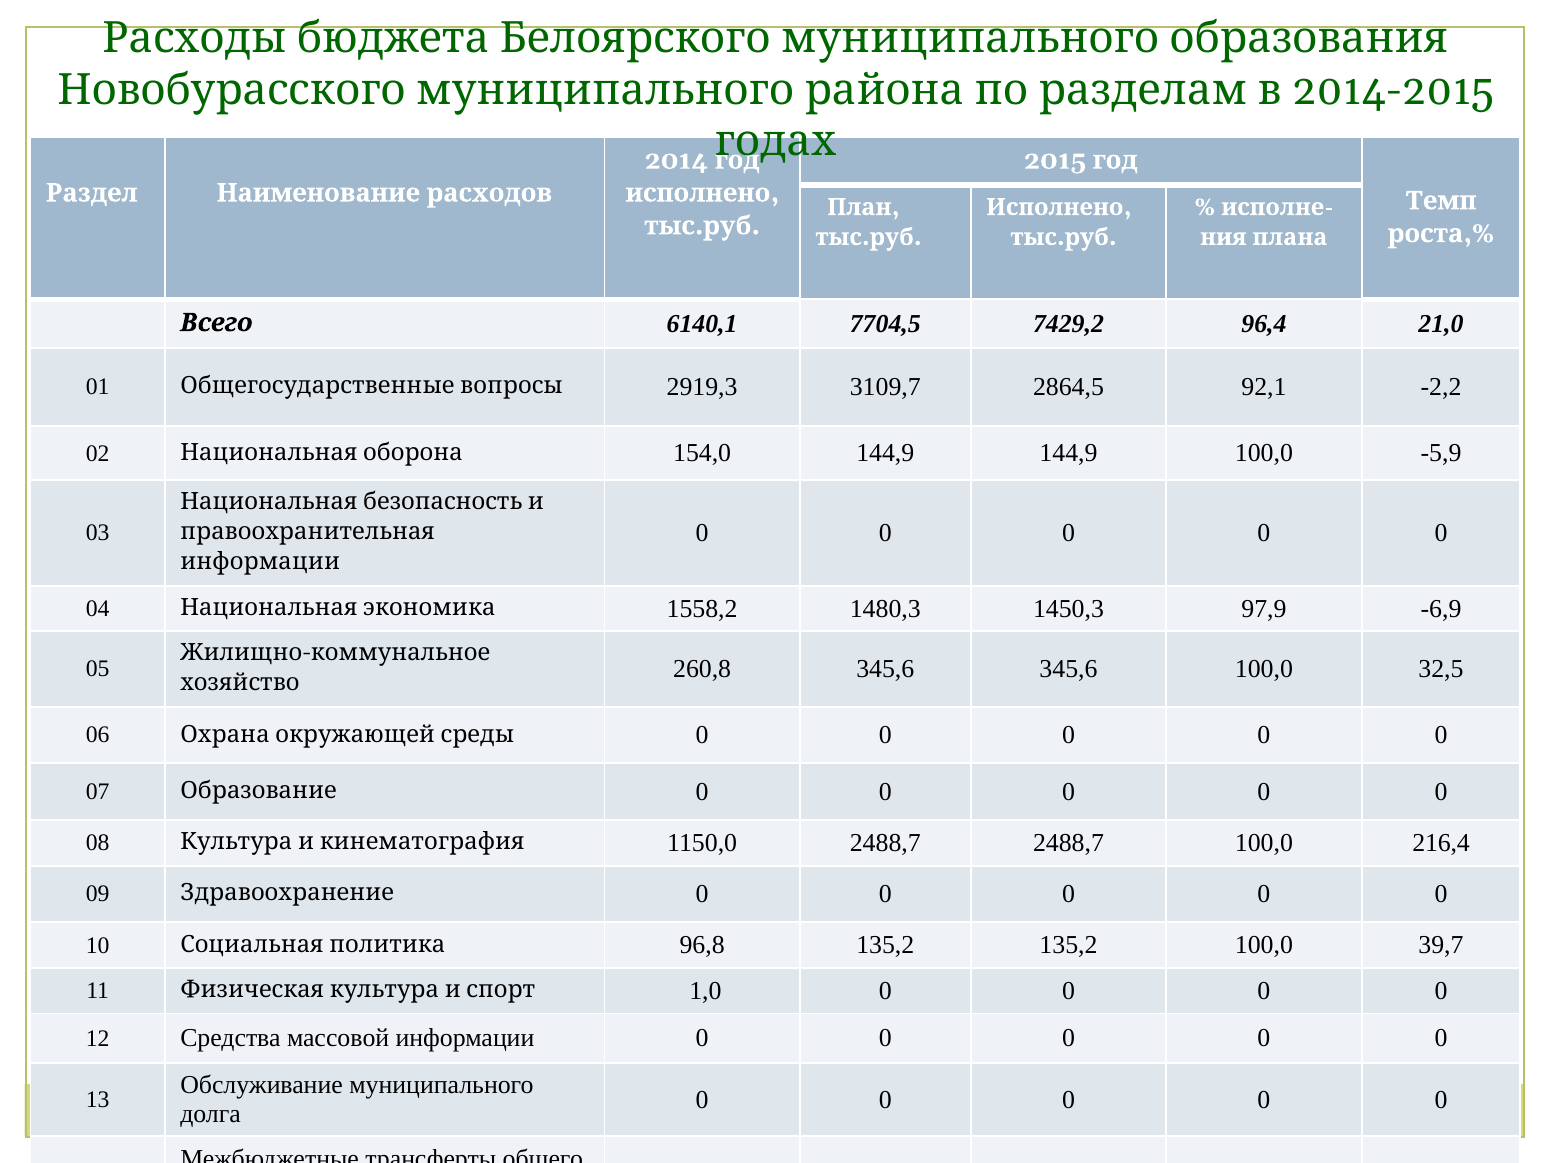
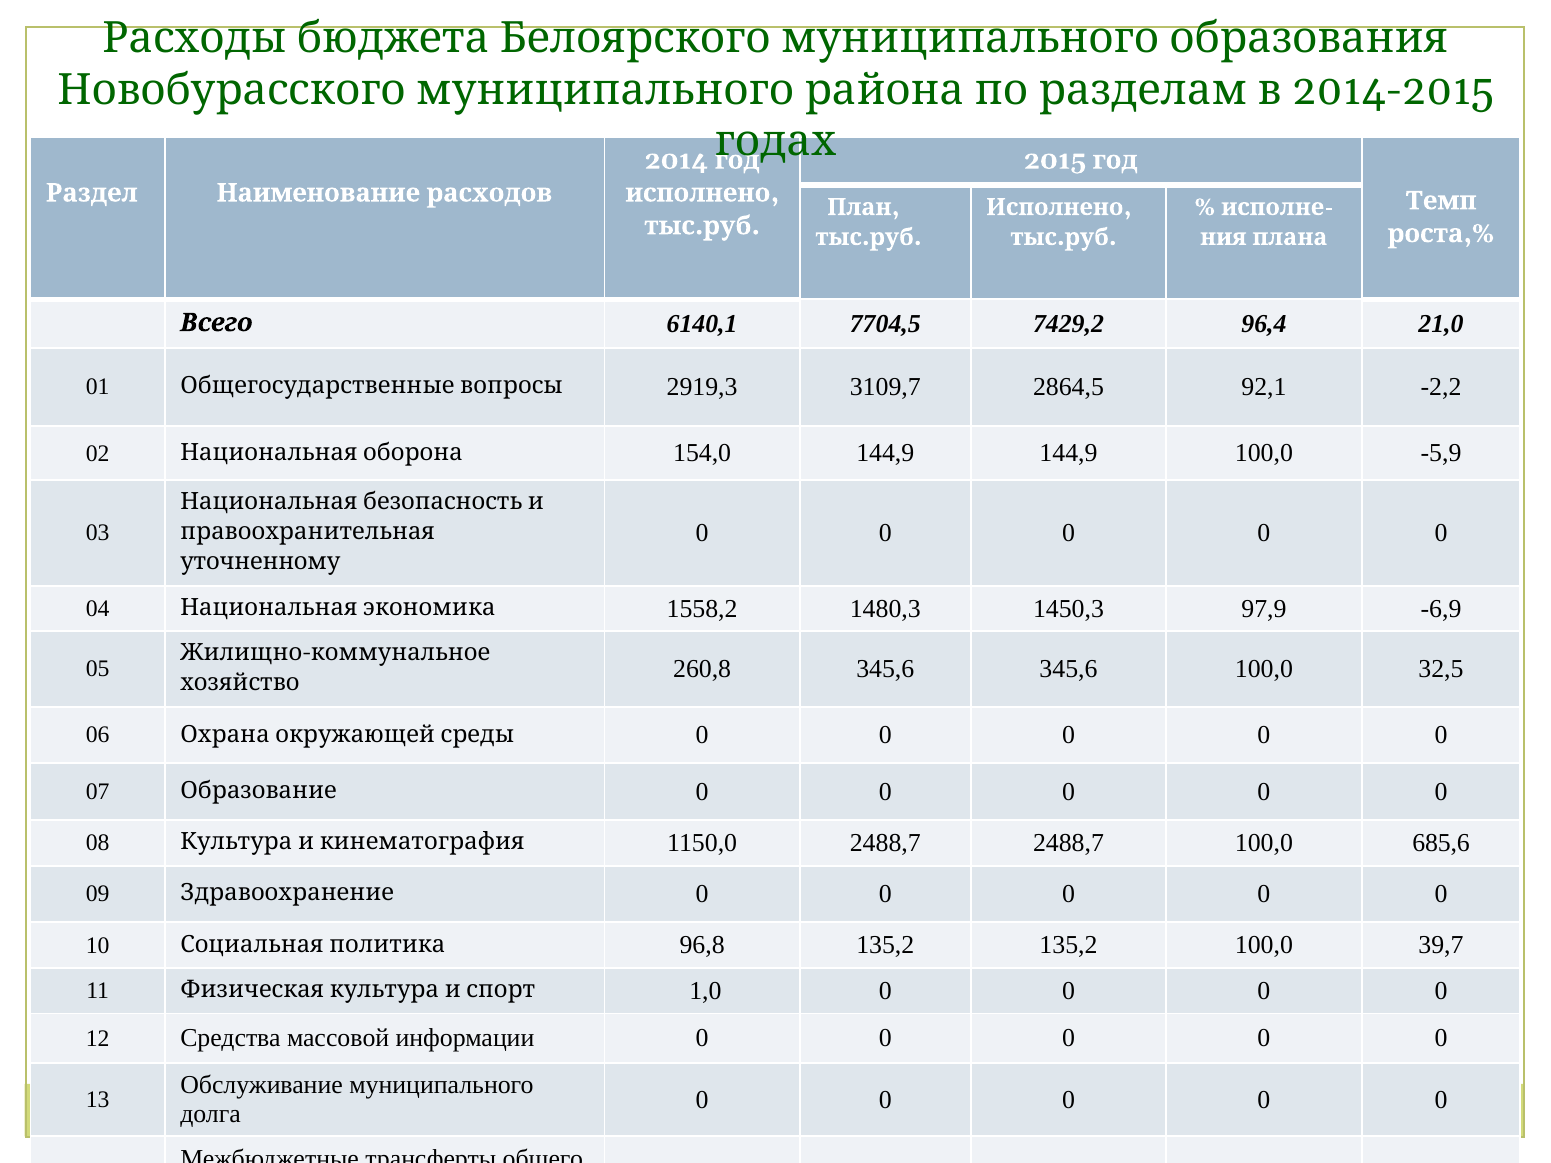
информации: информации -> уточненному (260, 562)
216,4: 216,4 -> 685,6 (1441, 843)
